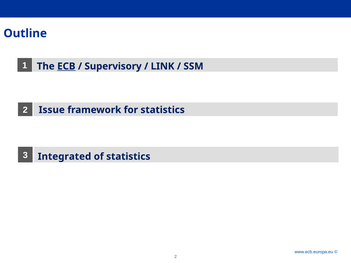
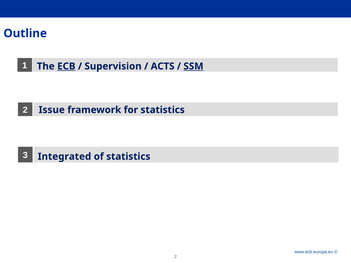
Supervisory: Supervisory -> Supervision (113, 66)
LINK: LINK -> ACTS (163, 66)
SSM underline: none -> present (193, 66)
